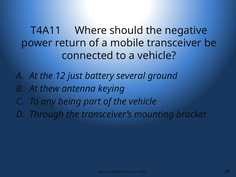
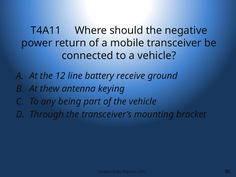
just: just -> line (75, 76)
several: several -> receive (131, 76)
